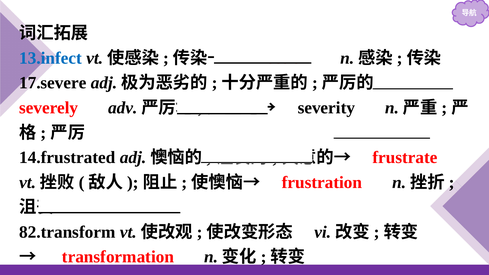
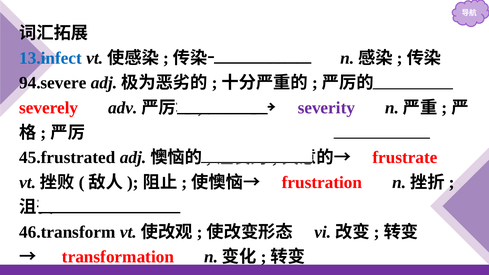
17.severe: 17.severe -> 94.severe (53, 83)
severity colour: black -> purple (326, 108)
14.frustrated: 14.frustrated -> 45.frustrated (67, 157)
82.transform: 82.transform -> 46.transform (67, 232)
